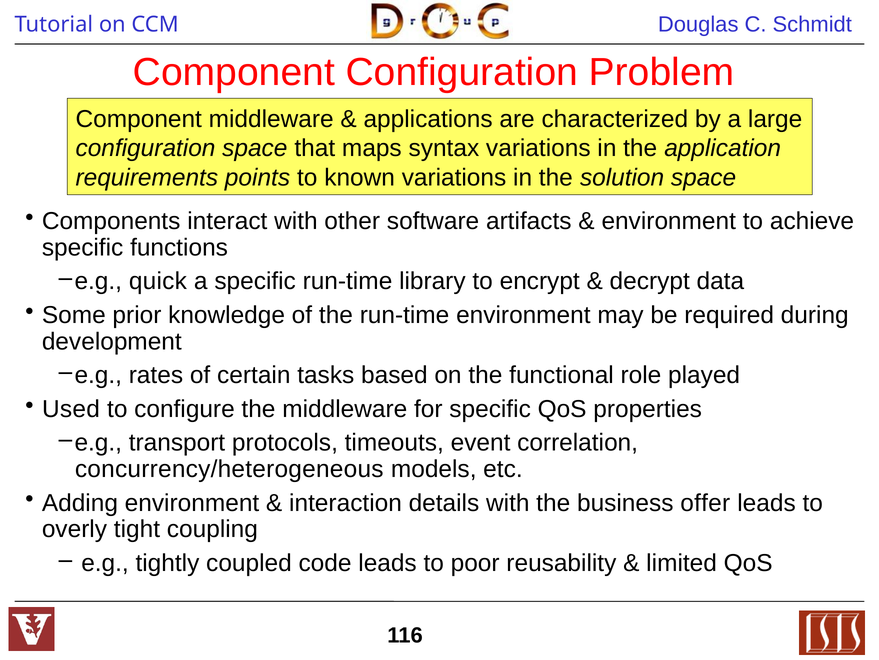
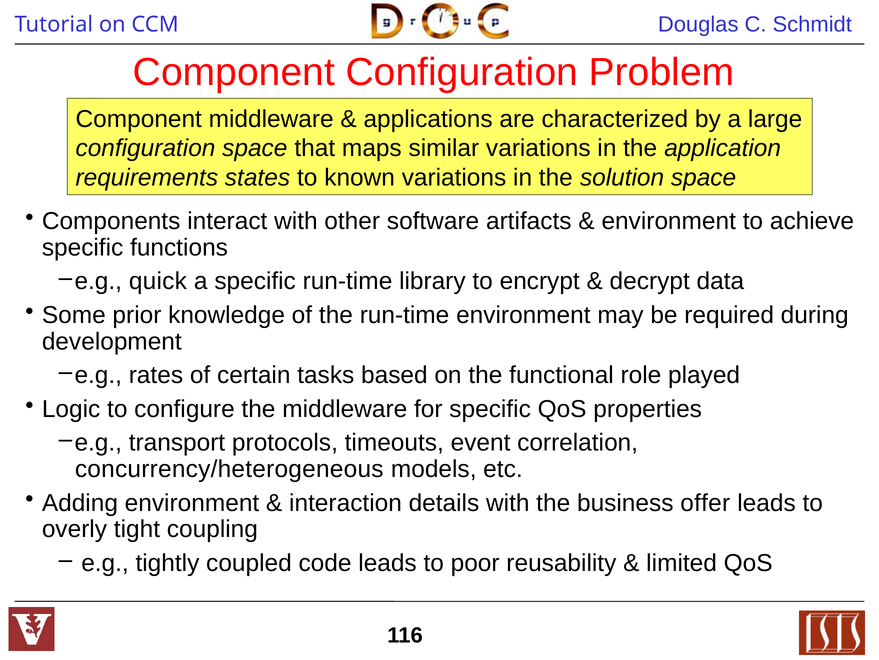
syntax: syntax -> similar (444, 148)
points: points -> states (257, 177)
Used: Used -> Logic (71, 409)
